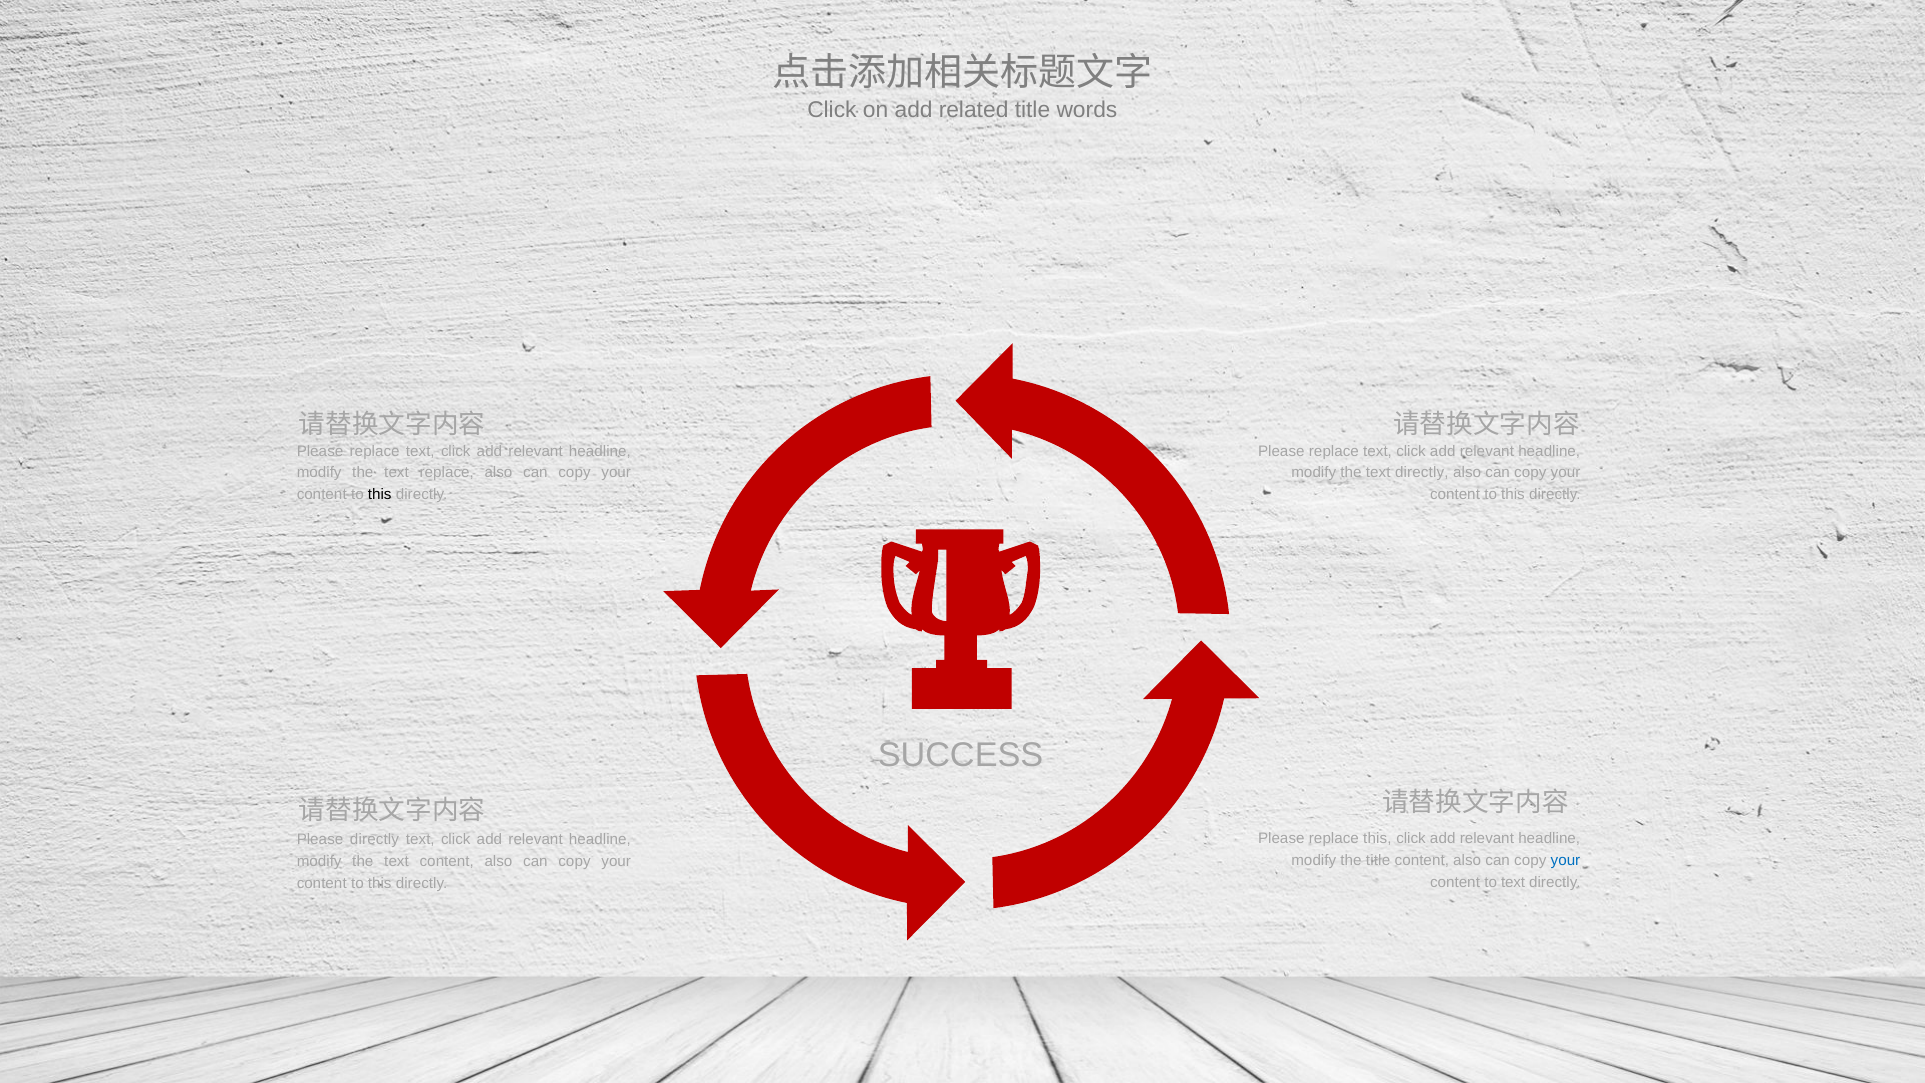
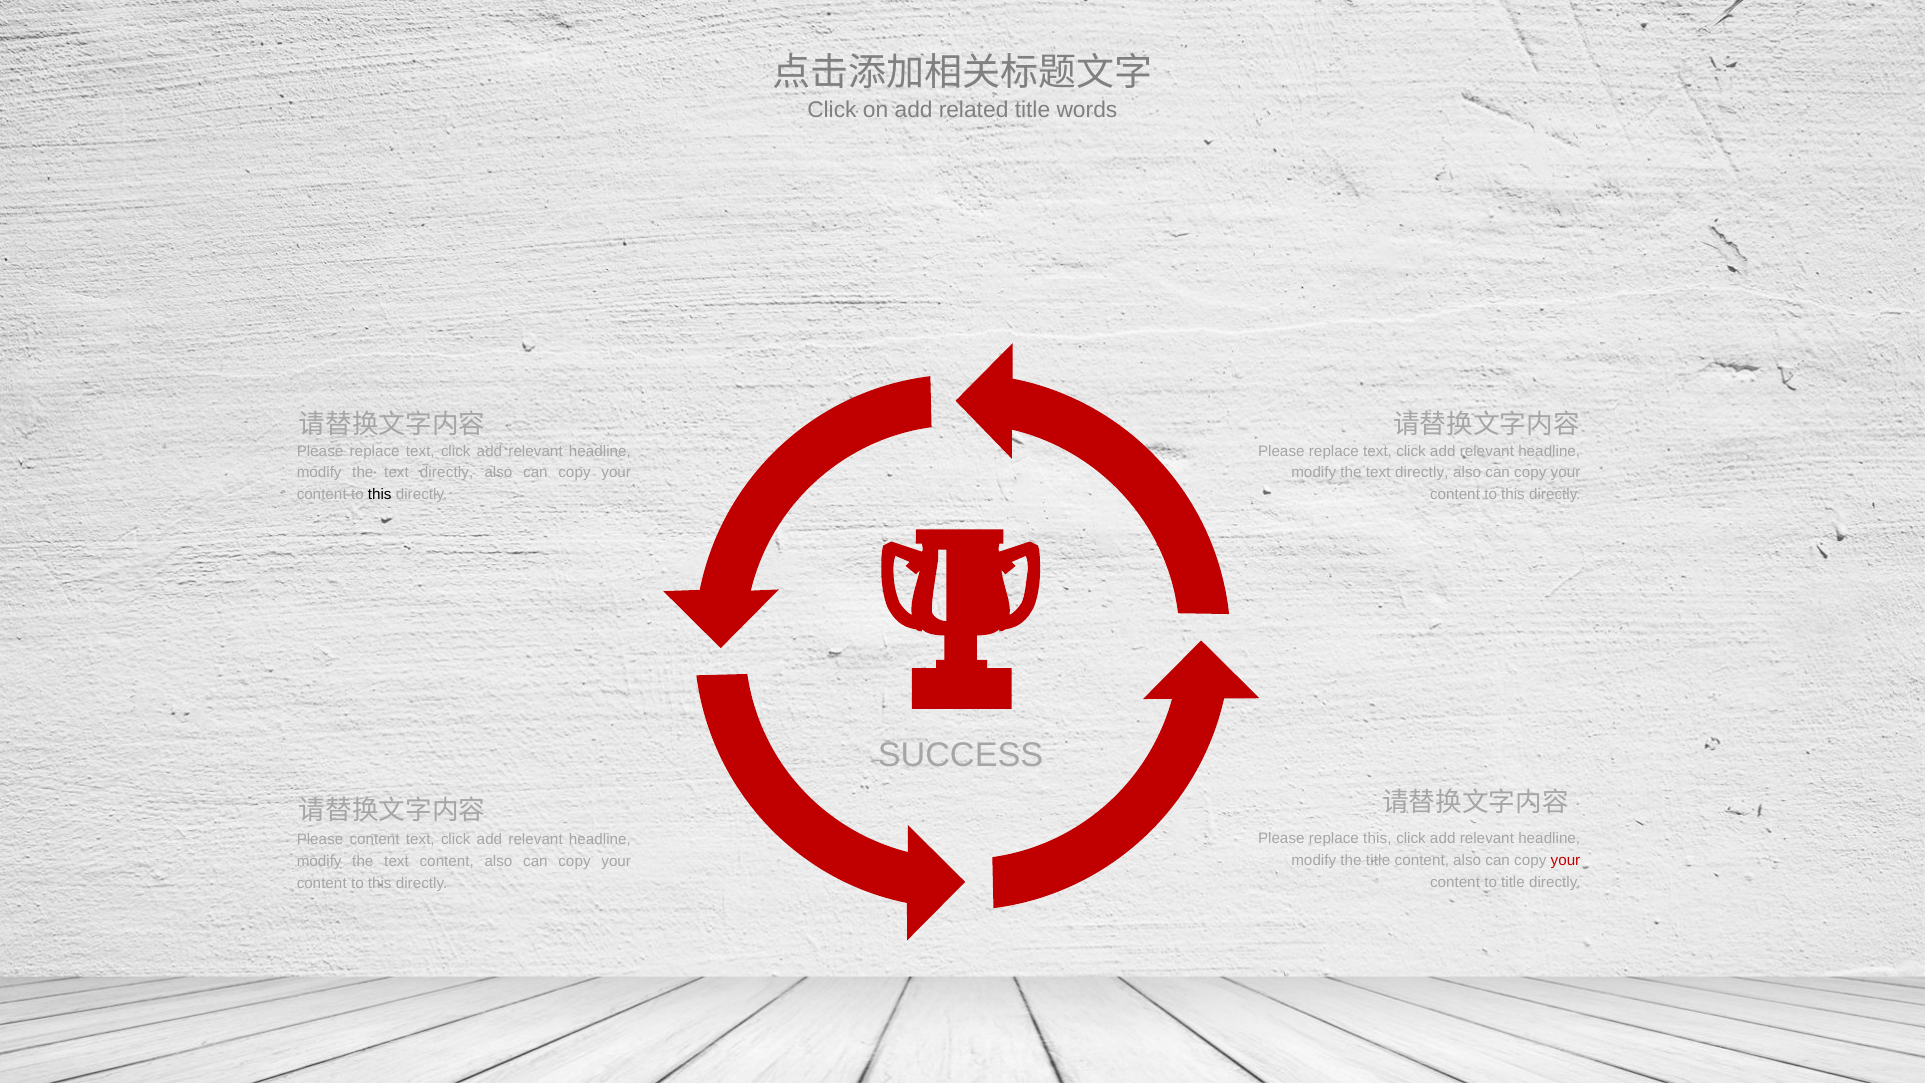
replace: replace -> directly (447, 473)
Please directly: directly -> content (375, 840)
your colour: blue -> red (1565, 861)
to text: text -> title (1513, 882)
